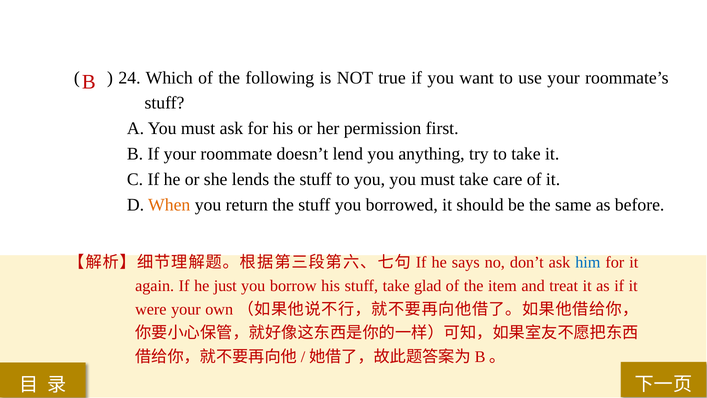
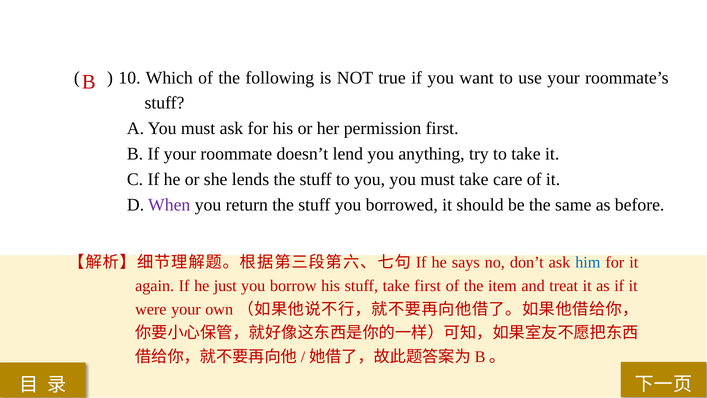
24: 24 -> 10 (130, 78)
When colour: orange -> purple (169, 205)
take glad: glad -> first (428, 286)
